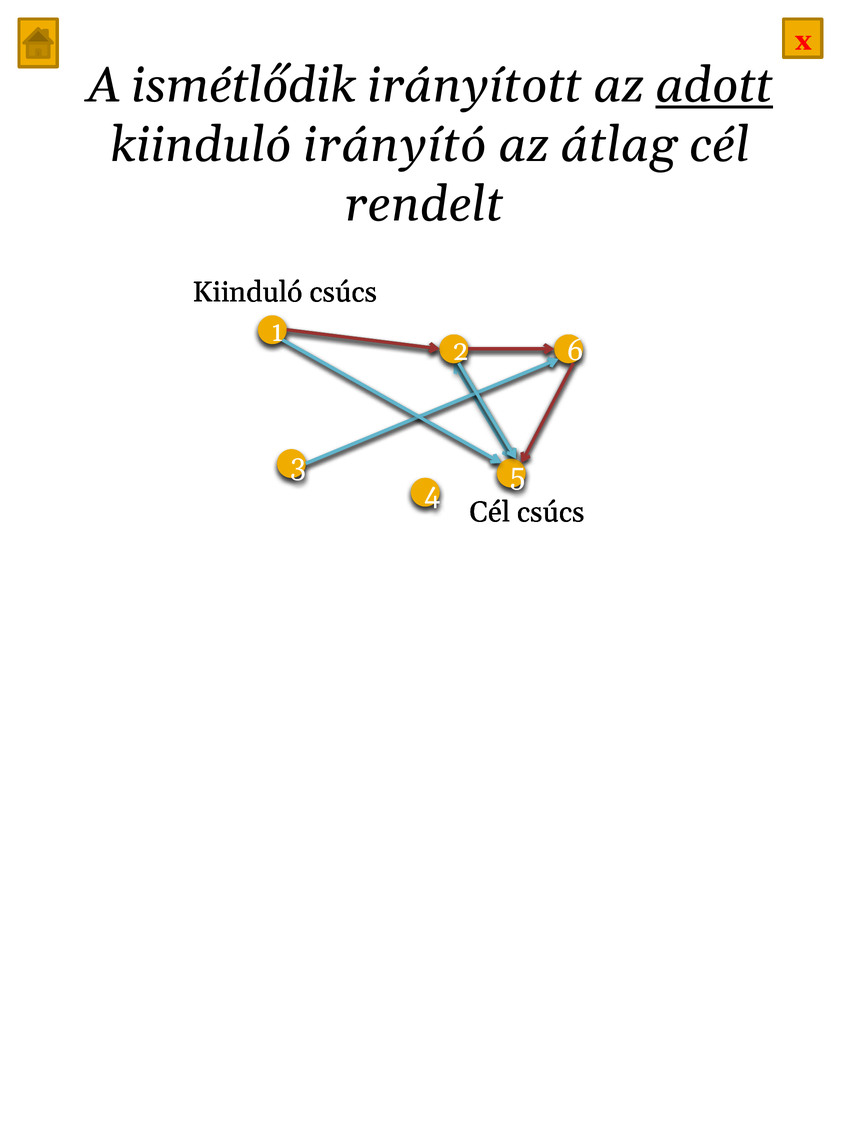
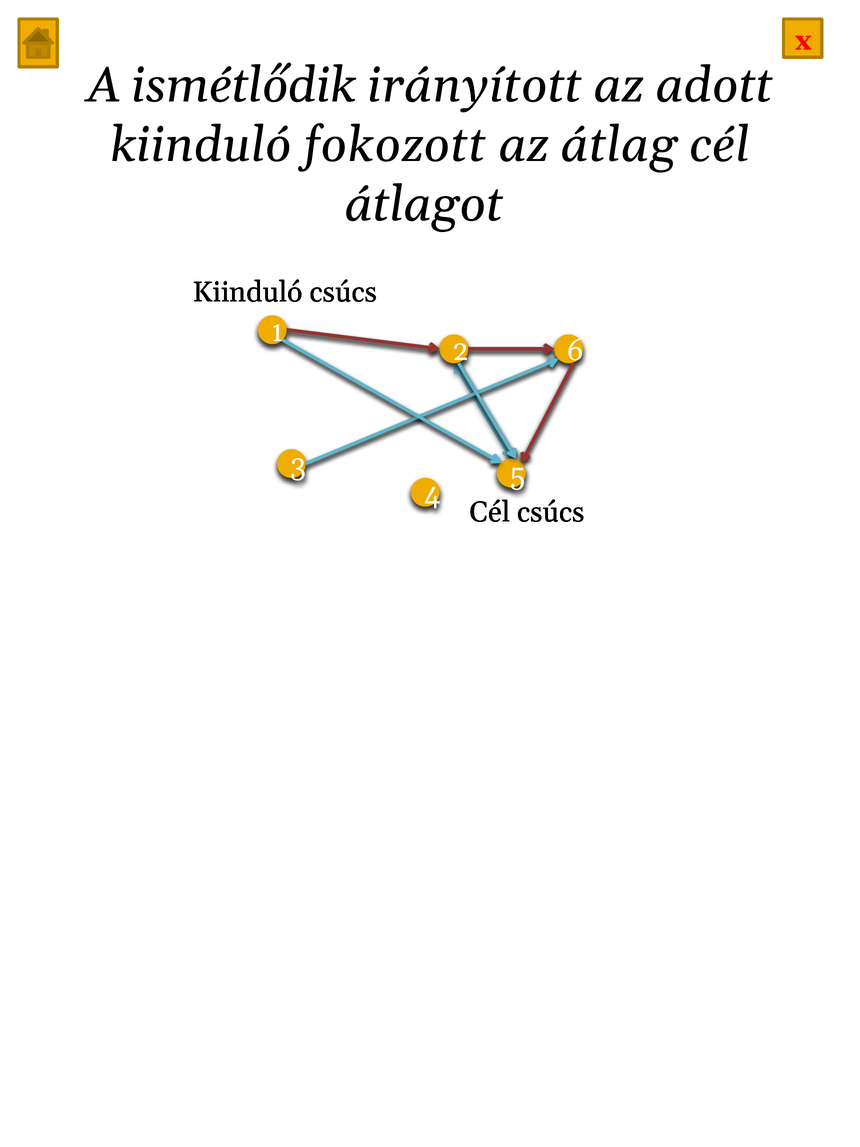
adott underline: present -> none (714, 86)
irányító: irányító -> fokozott (395, 145)
rendelt: rendelt -> átlagot (424, 204)
